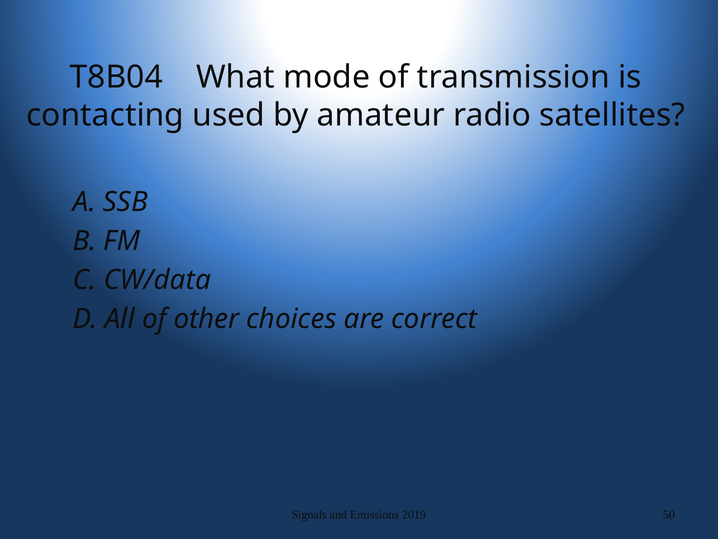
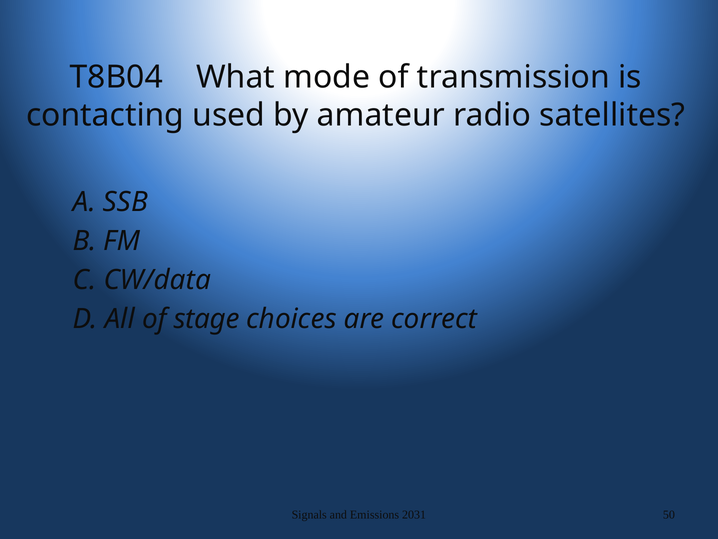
other: other -> stage (207, 319)
2019: 2019 -> 2031 (414, 514)
